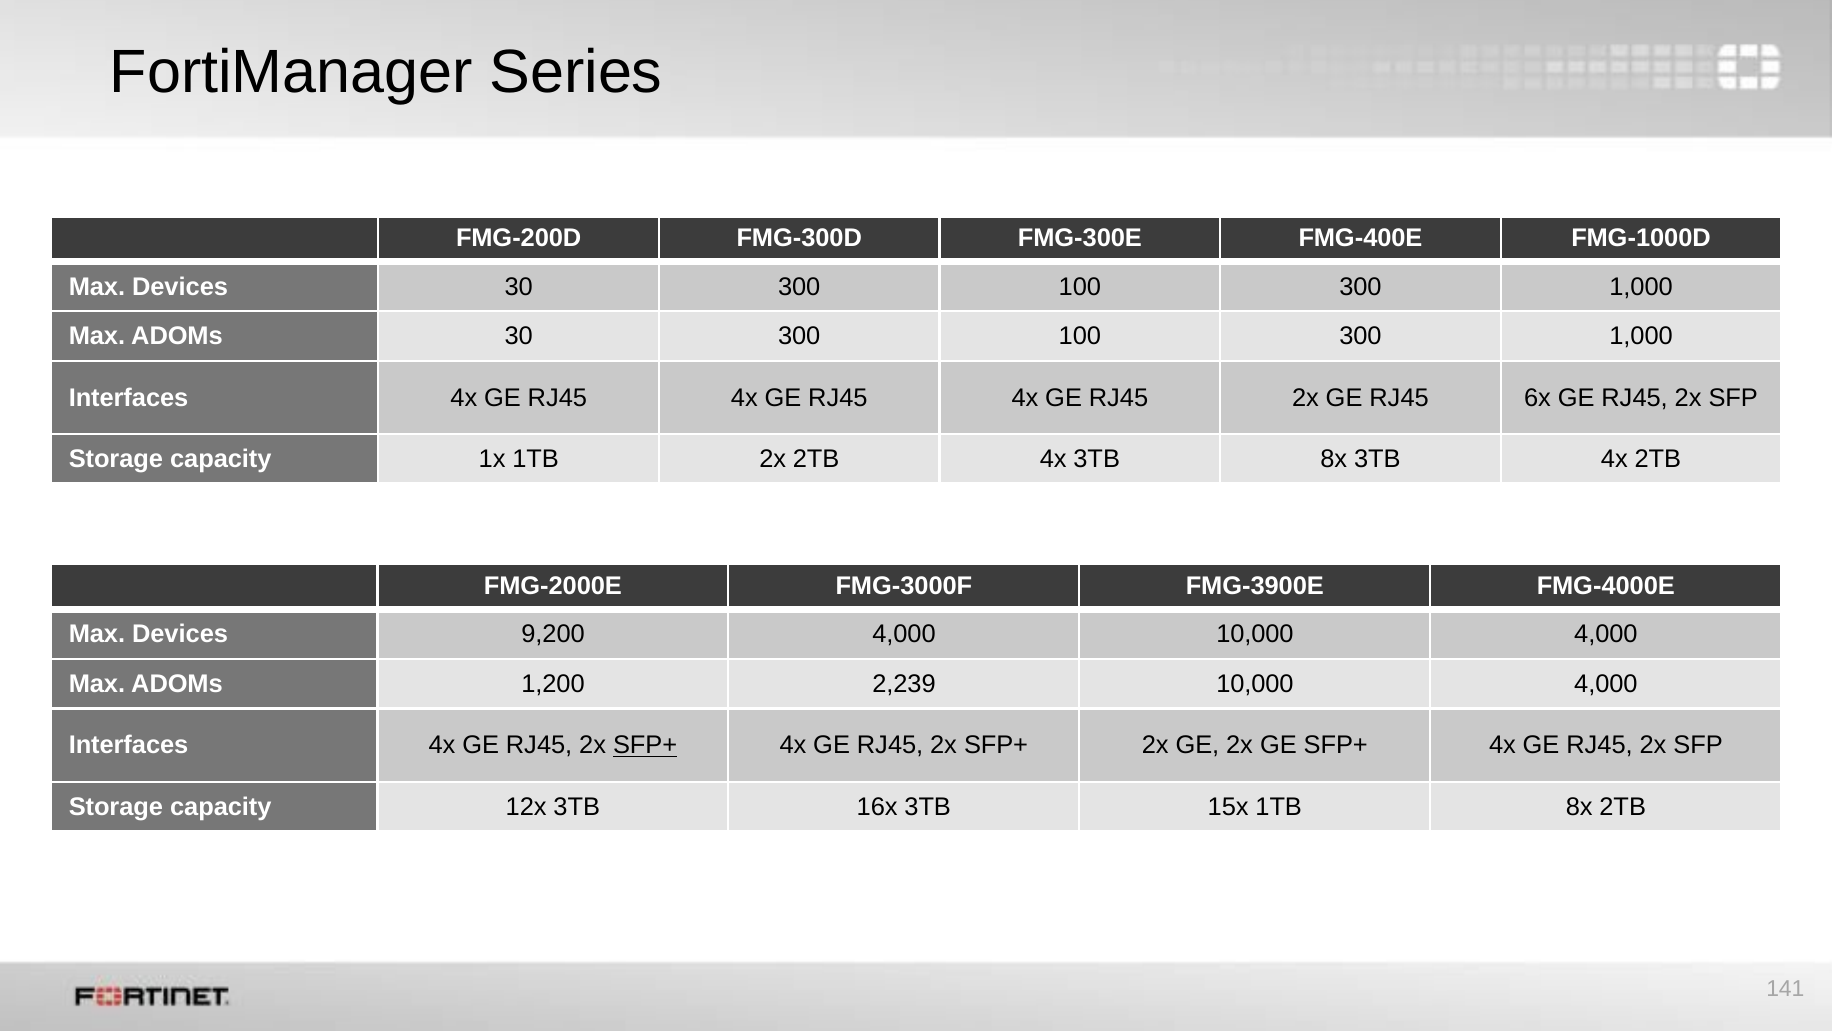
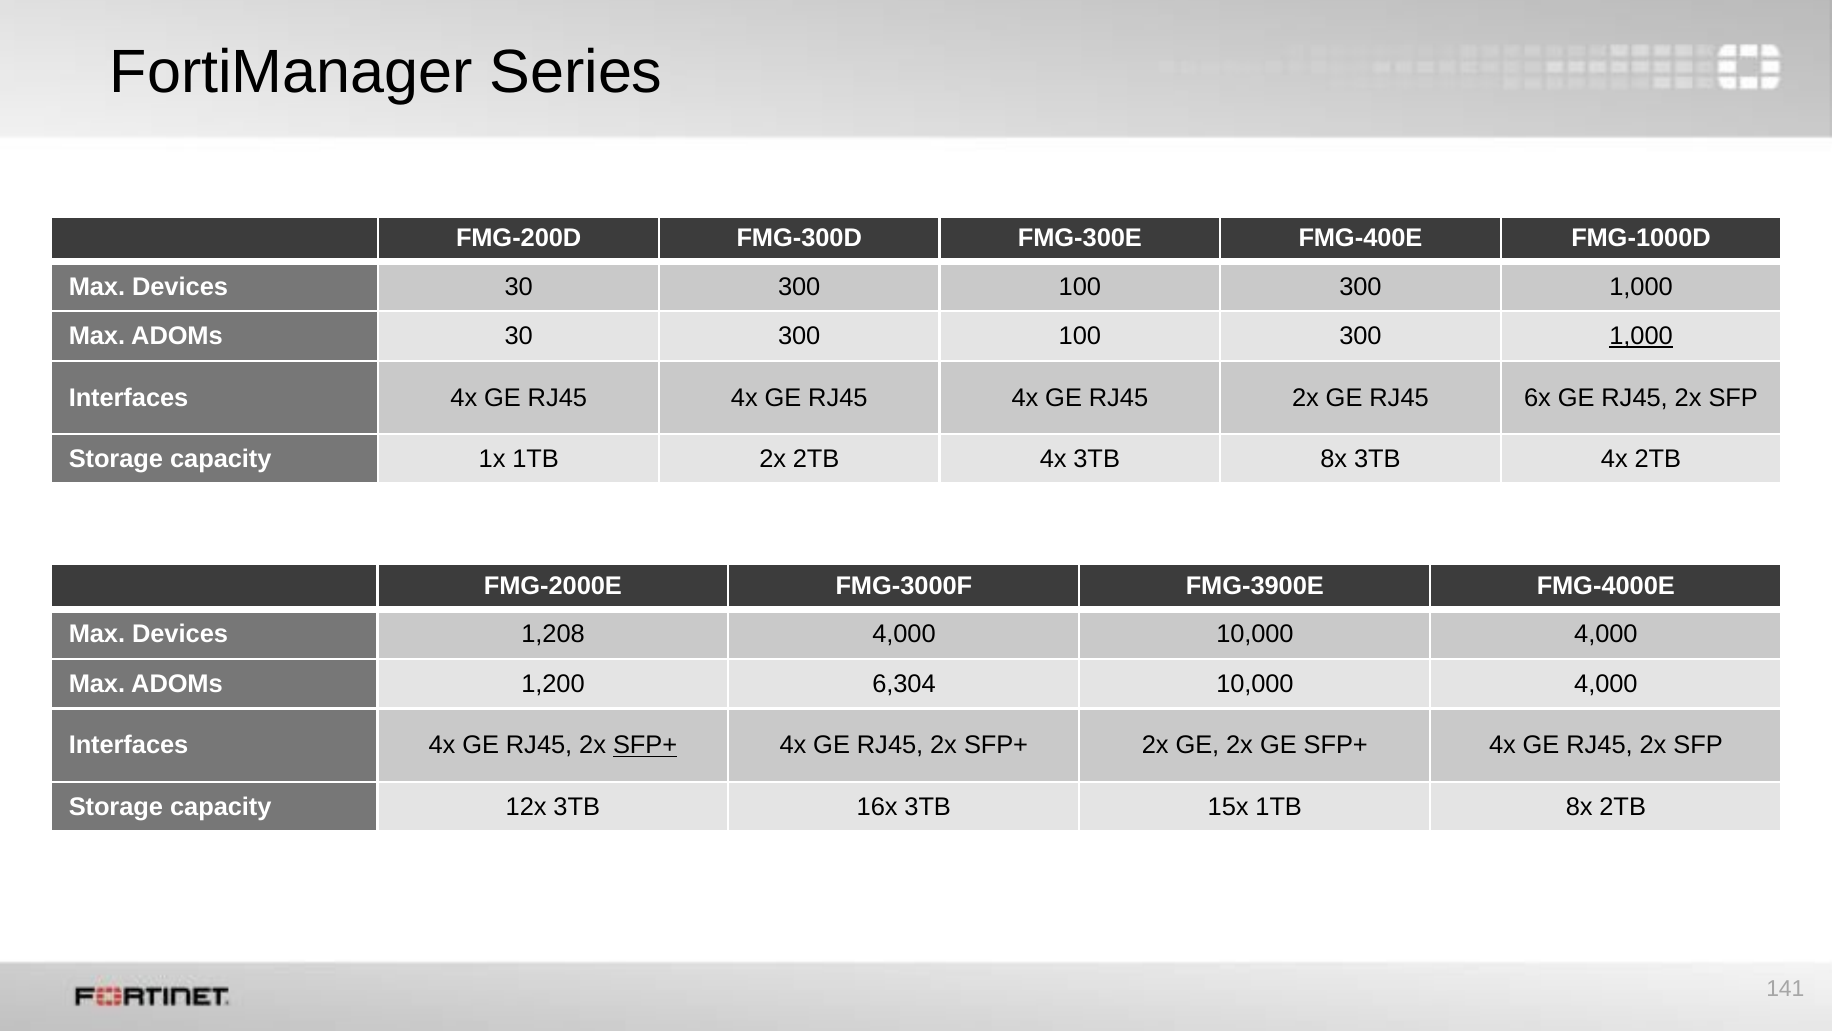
1,000 underline: none -> present (1641, 336)
9,200: 9,200 -> 1,208 (553, 634)
2,239: 2,239 -> 6,304 (904, 684)
